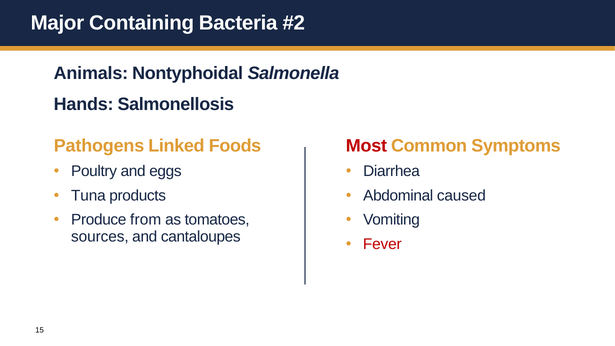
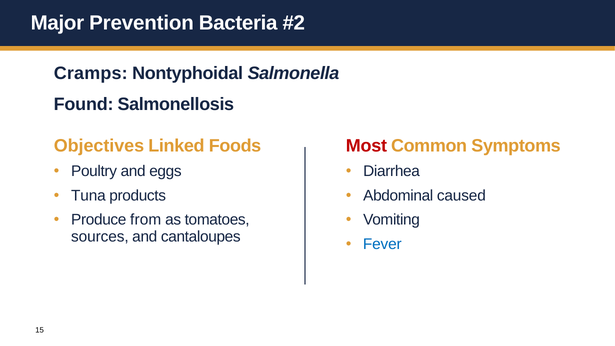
Containing: Containing -> Prevention (142, 23)
Animals: Animals -> Cramps (91, 73)
Hands: Hands -> Found (84, 104)
Pathogens: Pathogens -> Objectives (99, 146)
Fever colour: red -> blue (382, 244)
